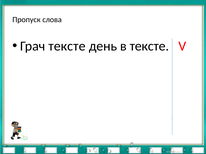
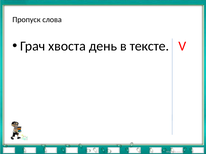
Грач тексте: тексте -> хвоста (67, 46)
